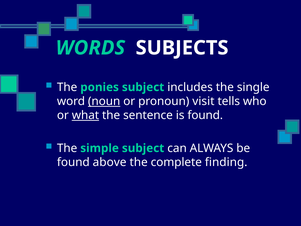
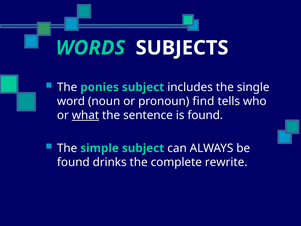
noun underline: present -> none (104, 101)
visit: visit -> find (203, 101)
above: above -> drinks (110, 162)
finding: finding -> rewrite (226, 162)
